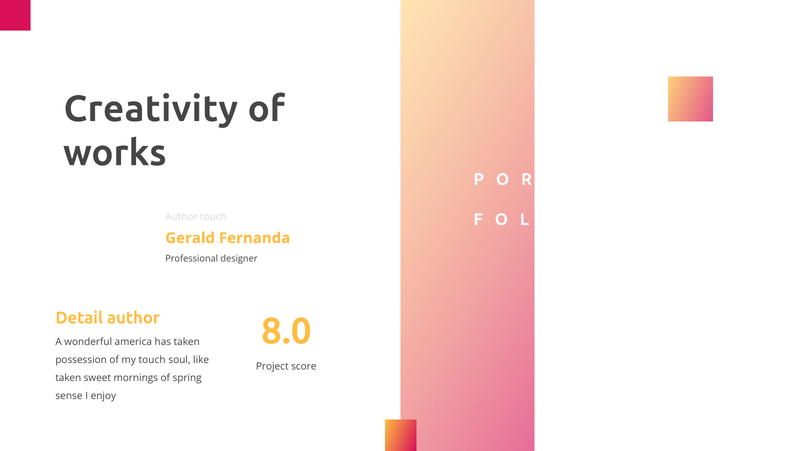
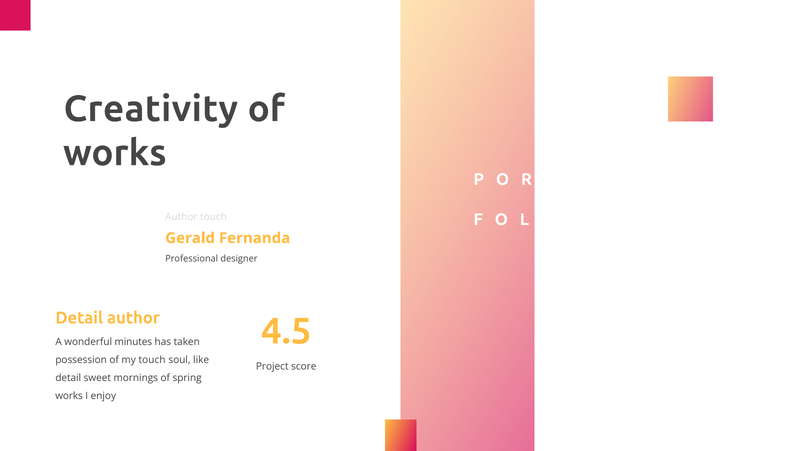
8.0: 8.0 -> 4.5 (286, 331)
america: america -> minutes (133, 342)
taken: taken -> detail (68, 378)
sense: sense -> works (69, 396)
